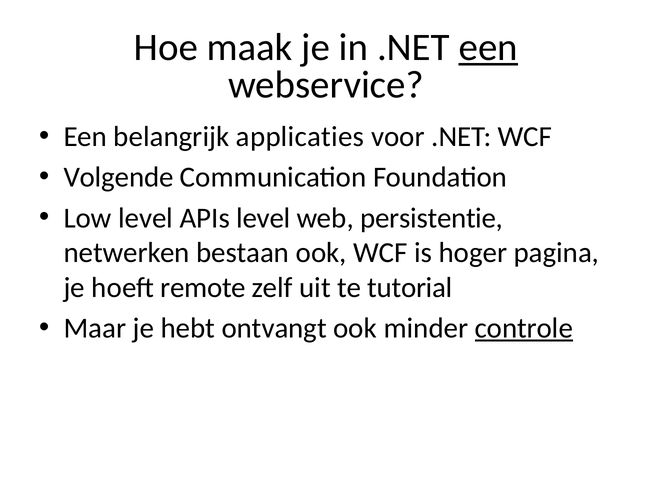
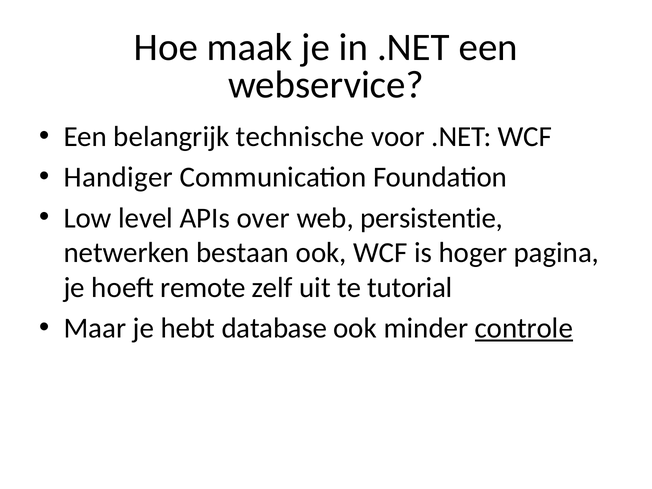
een underline: present -> none (488, 47)
applicaties: applicaties -> technische (300, 137)
Volgende: Volgende -> Handiger (118, 177)
APIs level: level -> over (263, 218)
ontvangt: ontvangt -> database (274, 328)
